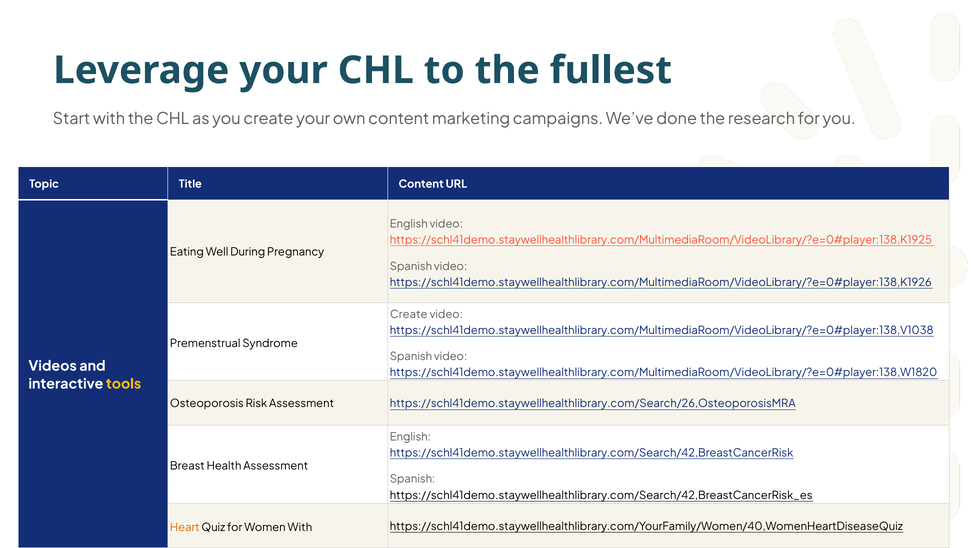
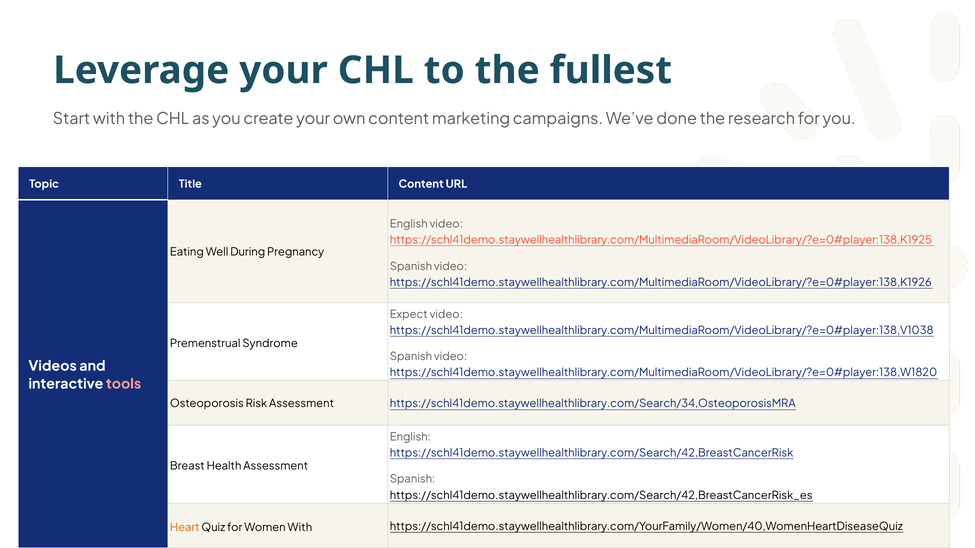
Create: Create -> Expect (409, 315)
tools colour: yellow -> pink (124, 384)
https://schl41demo.staywellhealthlibrary.com/Search/26,OsteoporosisMRA: https://schl41demo.staywellhealthlibrary.com/Search/26,OsteoporosisMRA -> https://schl41demo.staywellhealthlibrary.com/Search/34,OsteoporosisMRA (593, 404)
